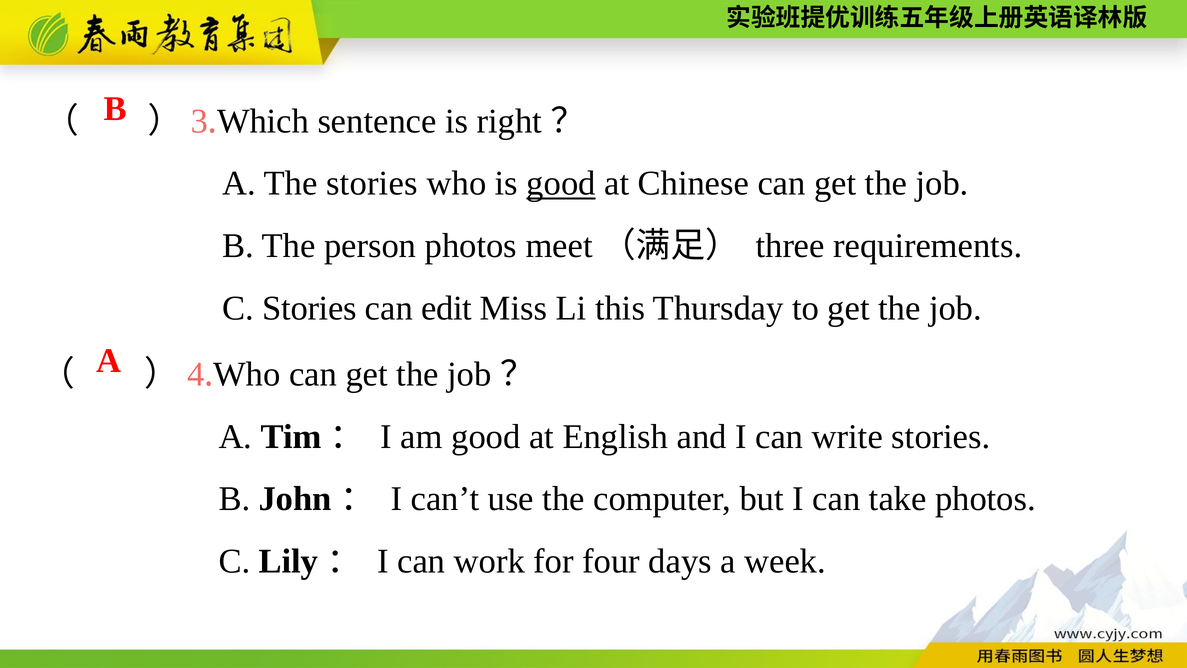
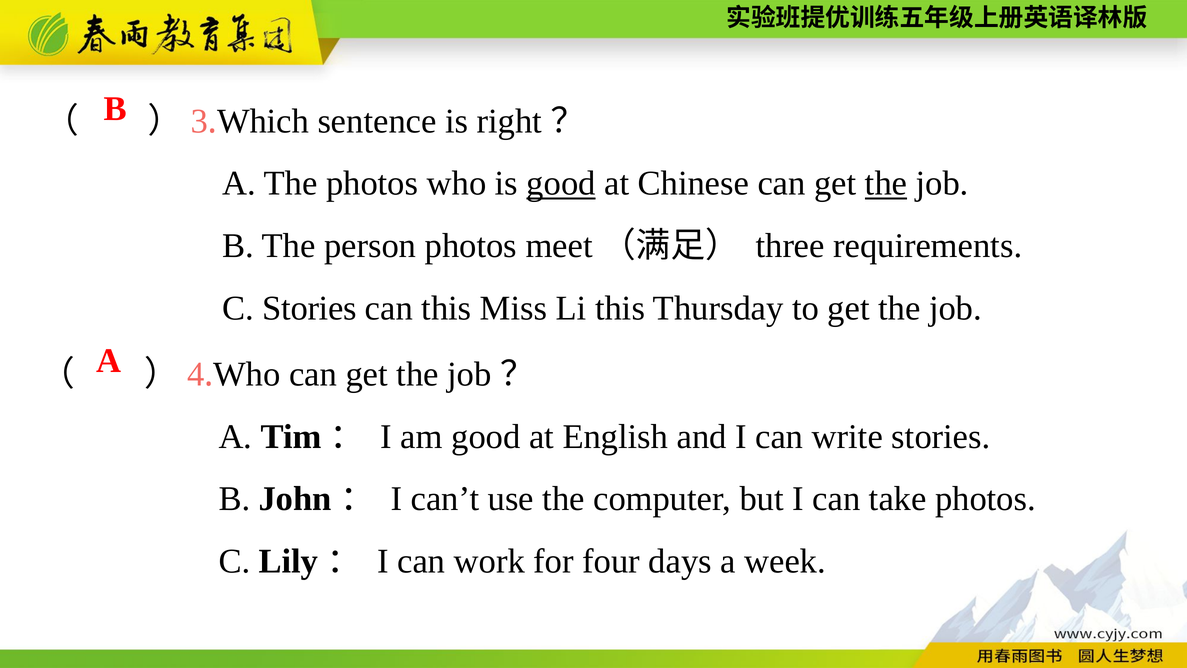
The stories: stories -> photos (372, 183)
the underline: none -> present (886, 183)
can edit: edit -> this (446, 308)
